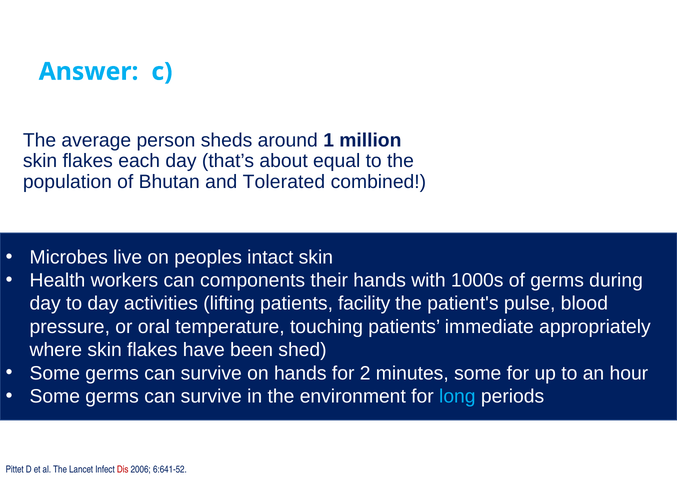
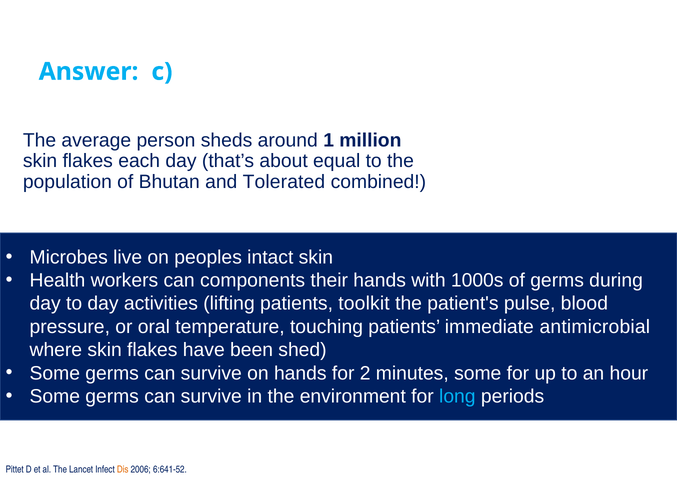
facility: facility -> toolkit (364, 303)
appropriately: appropriately -> antimicrobial (595, 327)
Dis colour: red -> orange (123, 469)
